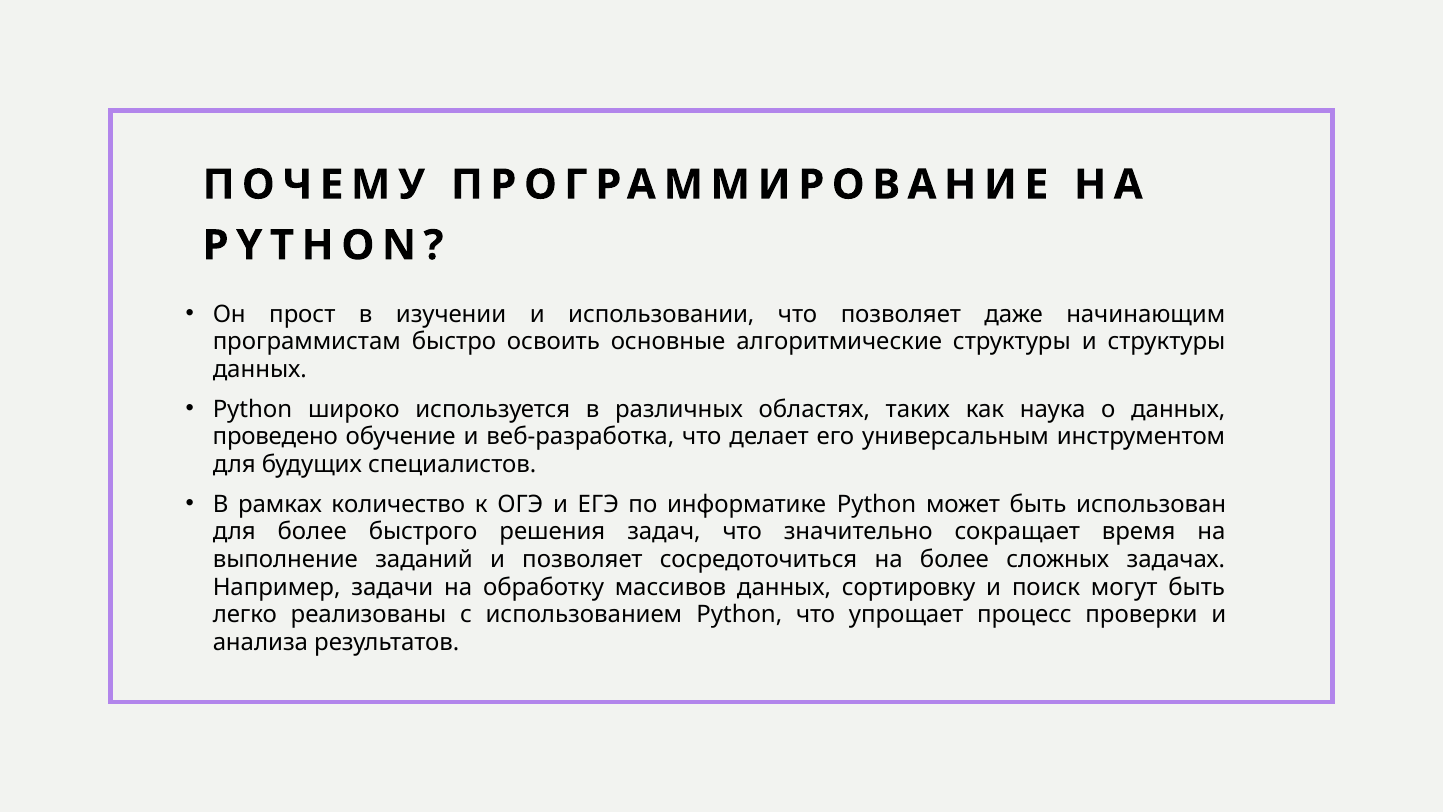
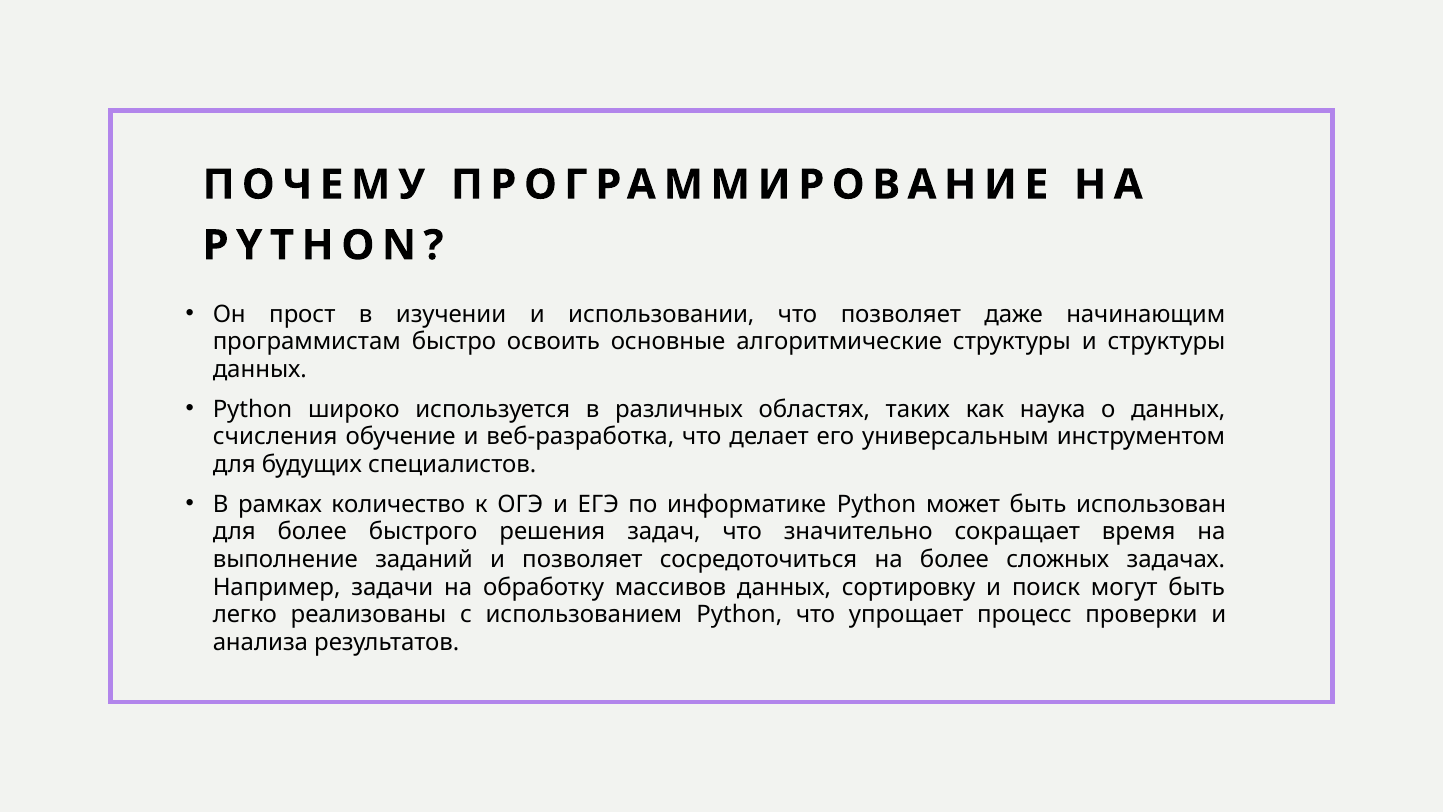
проведено: проведено -> счисления (275, 437)
